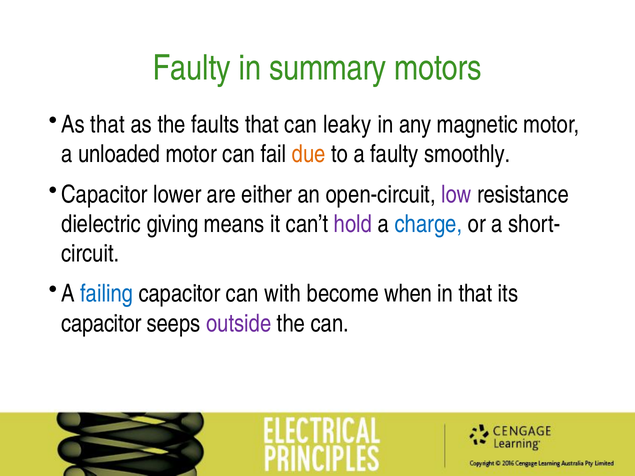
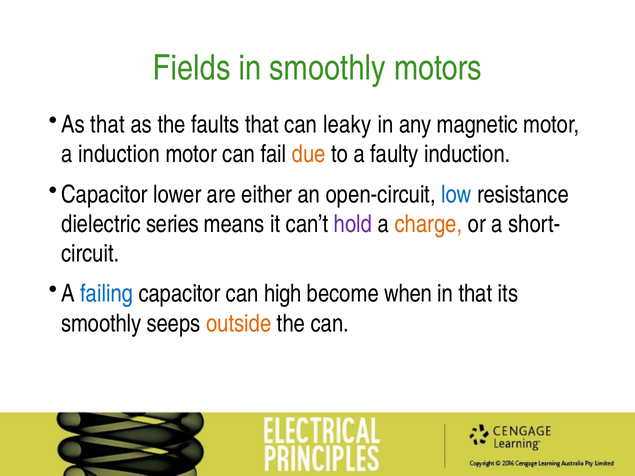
Faulty: Faulty -> Fields (192, 68)
in summary: summary -> smoothly (328, 68)
a unloaded: unloaded -> induction (119, 154)
faulty smoothly: smoothly -> induction (467, 154)
low colour: purple -> blue (456, 194)
giving: giving -> series (172, 224)
charge colour: blue -> orange (428, 224)
with: with -> high (283, 294)
capacitor: capacitor -> smoothly (101, 324)
outside colour: purple -> orange (239, 324)
